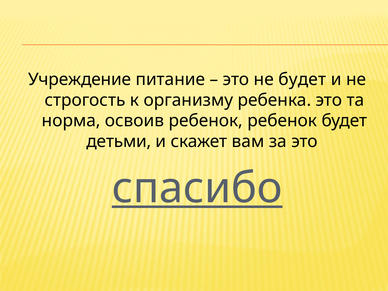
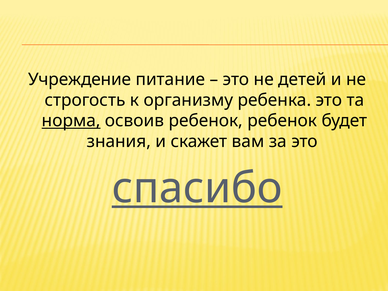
не будет: будет -> детей (302, 79)
норма underline: none -> present (71, 121)
детьми: детьми -> знания (119, 142)
